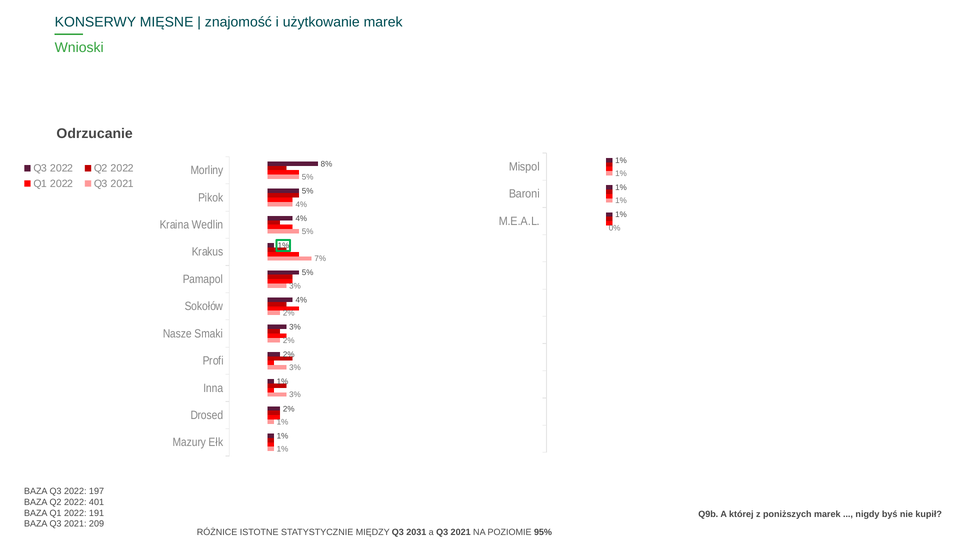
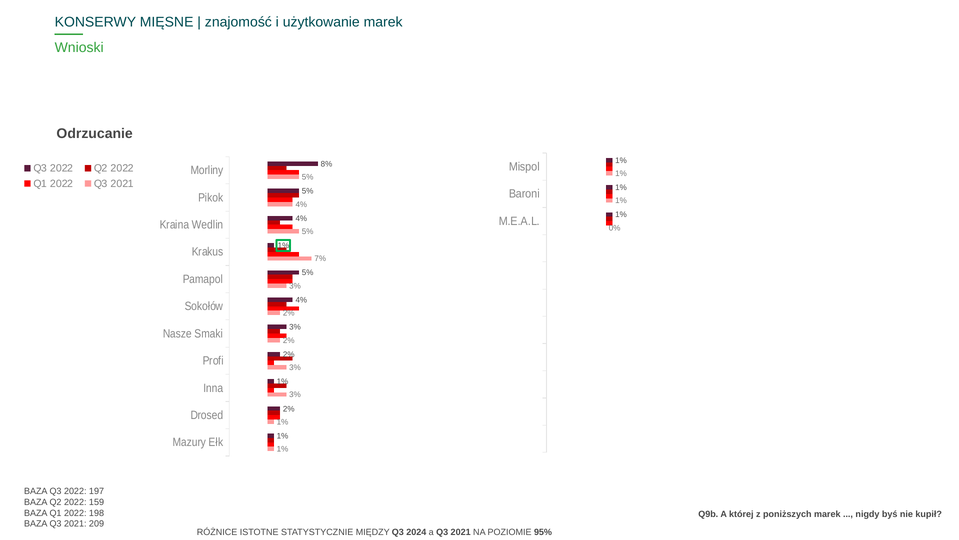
401: 401 -> 159 (97, 502)
191: 191 -> 198 (97, 513)
2031: 2031 -> 2024 (416, 532)
